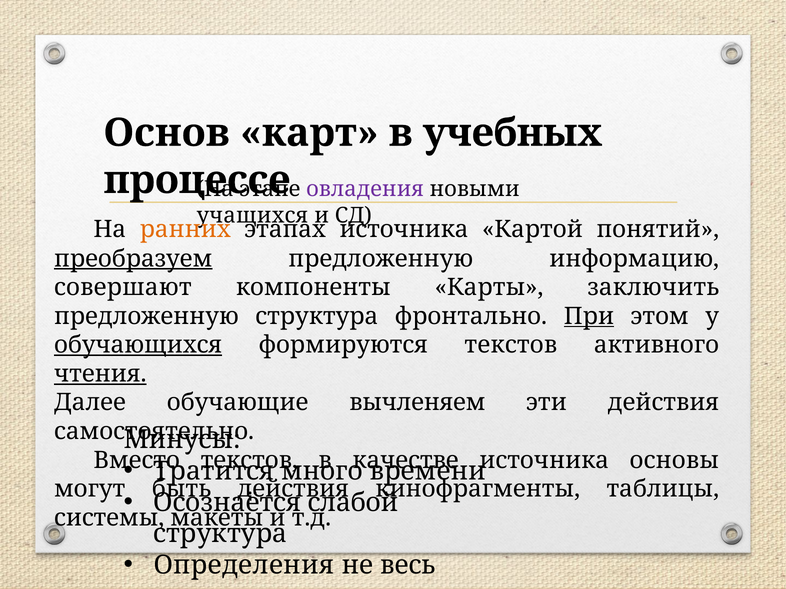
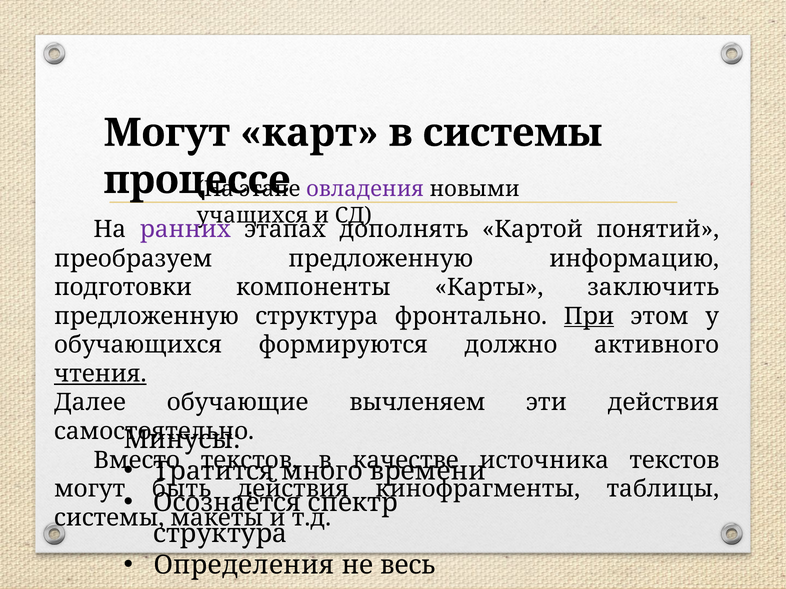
Основ: Основ -> Могут (167, 133)
в учебных: учебных -> системы (512, 133)
ранних colour: orange -> purple (185, 230)
этапах источника: источника -> дополнять (404, 230)
преобразуем underline: present -> none (133, 259)
совершают: совершают -> подготовки (123, 288)
обучающихся underline: present -> none (138, 345)
формируются текстов: текстов -> должно (511, 345)
источника основы: основы -> текстов (675, 460)
слабой: слабой -> спектр (353, 503)
